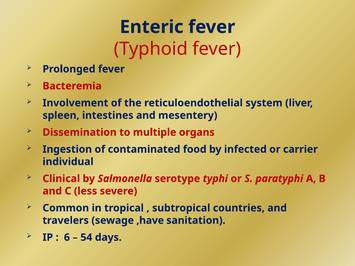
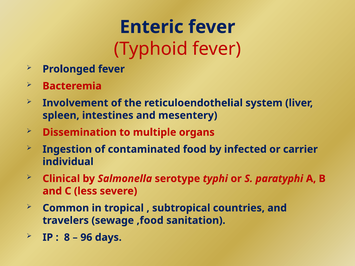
,have: ,have -> ,food (150, 221)
6: 6 -> 8 (67, 238)
54: 54 -> 96 (86, 238)
